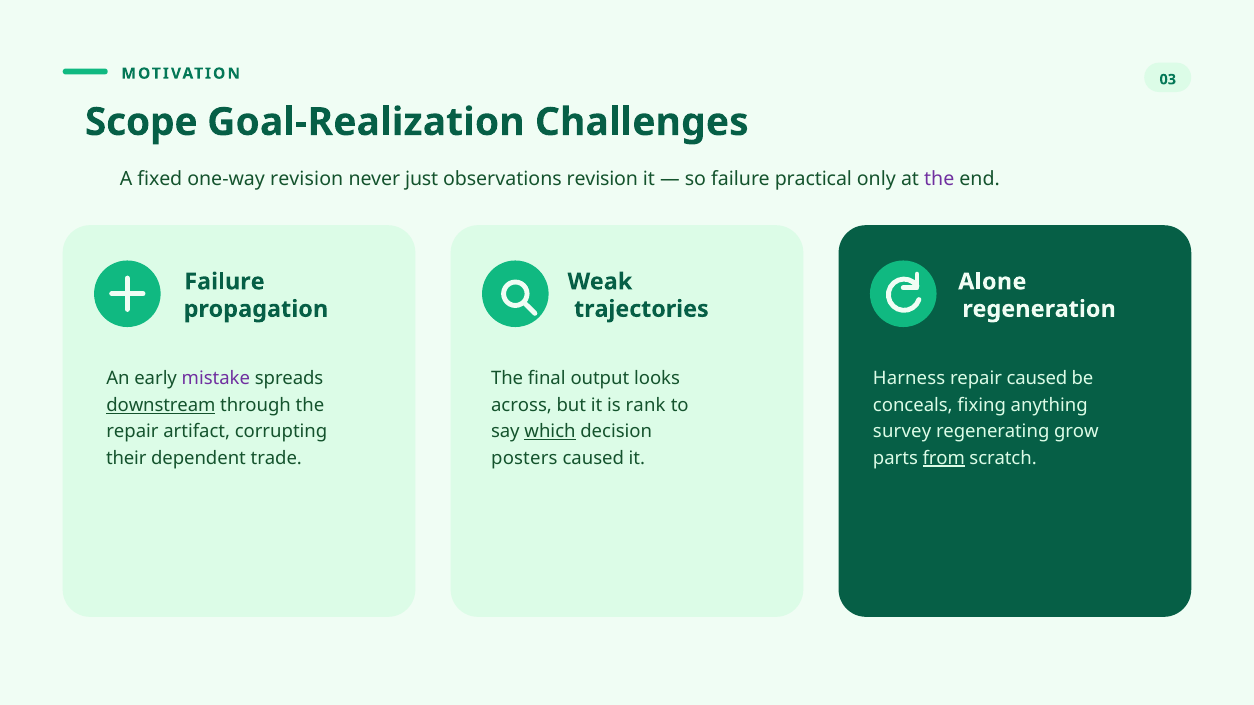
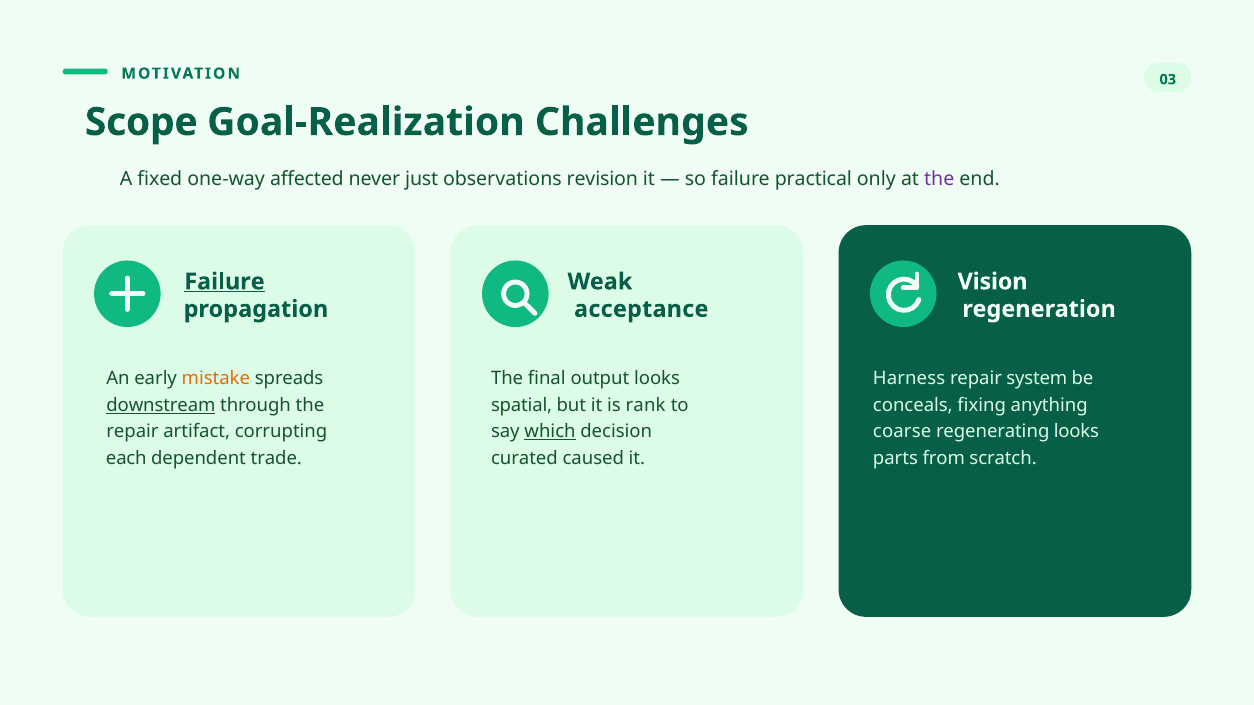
one-way revision: revision -> affected (307, 179)
Failure underline: none -> present (224, 282)
Alone: Alone -> Vision (993, 282)
trajectories: trajectories -> acceptance (641, 309)
mistake colour: purple -> orange (216, 379)
repair caused: caused -> system (1037, 379)
across: across -> spatial (522, 405)
survey: survey -> coarse (902, 432)
regenerating grow: grow -> looks (1076, 432)
their: their -> each (126, 458)
posters: posters -> curated (524, 458)
from underline: present -> none (944, 458)
